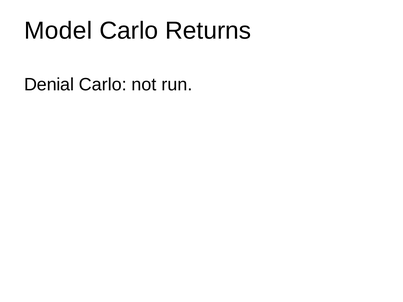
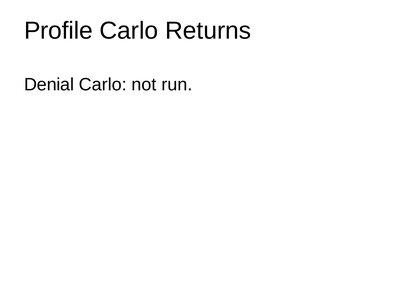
Model: Model -> Profile (58, 31)
